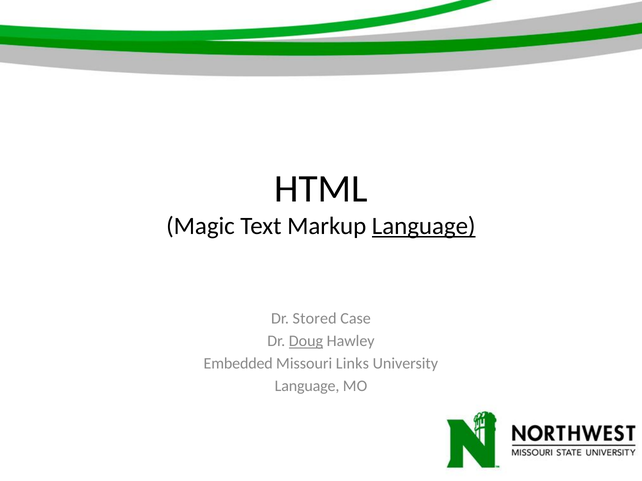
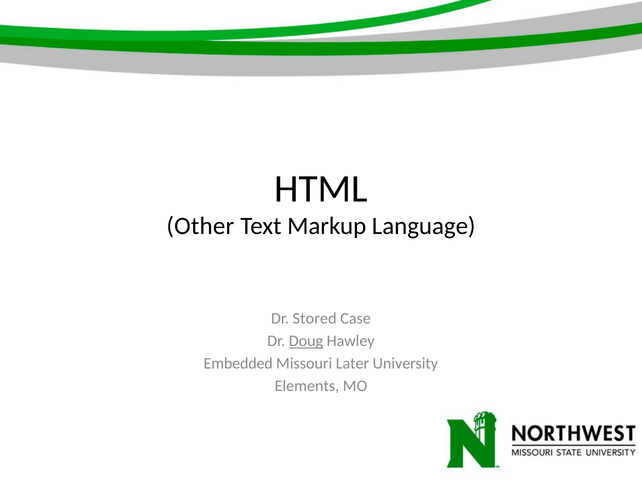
Magic: Magic -> Other (200, 226)
Language underline: present -> none (424, 226)
Links: Links -> Later (352, 364)
Language: Language -> Elements (307, 386)
